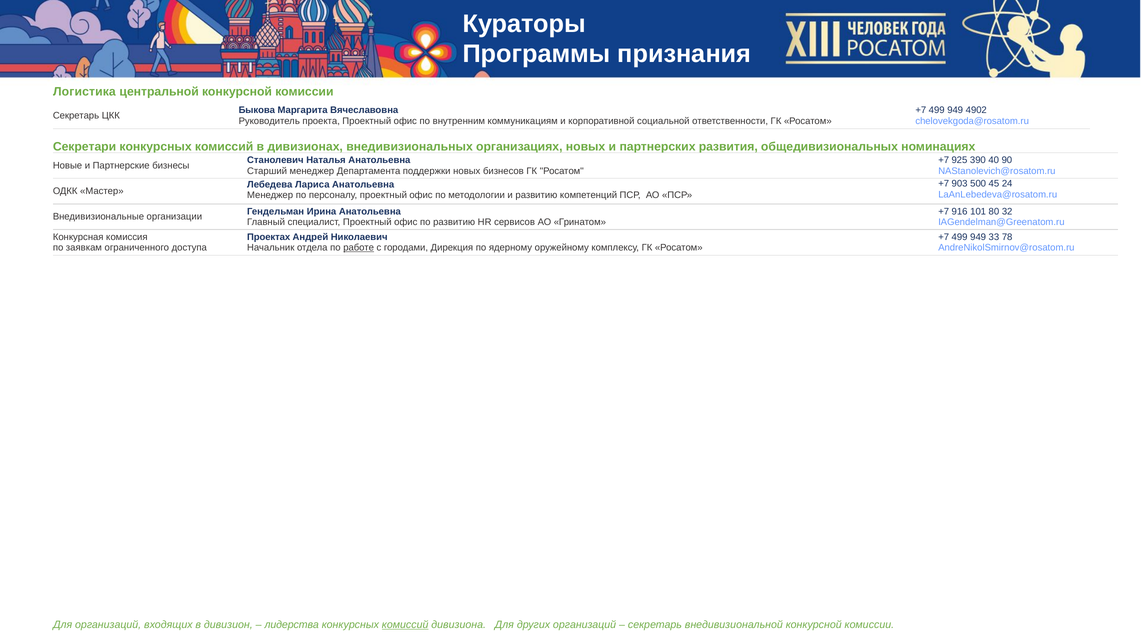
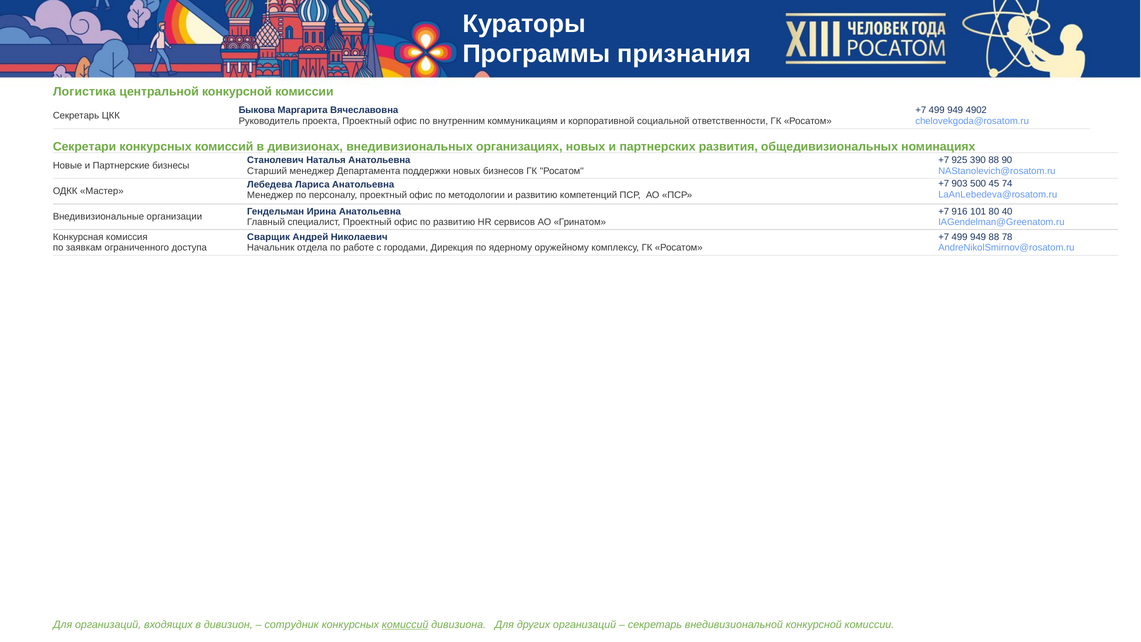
390 40: 40 -> 88 (994, 160)
24: 24 -> 74 (1007, 184)
32: 32 -> 40 (1007, 211)
Проектах: Проектах -> Сварщик (269, 237)
949 33: 33 -> 88 (994, 237)
работе underline: present -> none (359, 248)
лидерства: лидерства -> сотрудник (292, 625)
